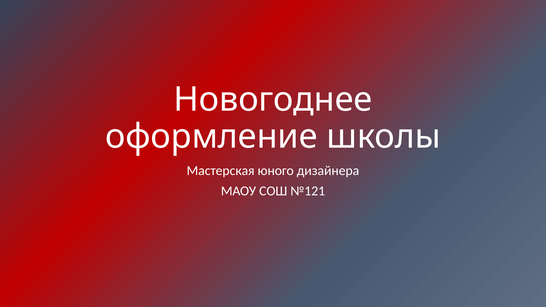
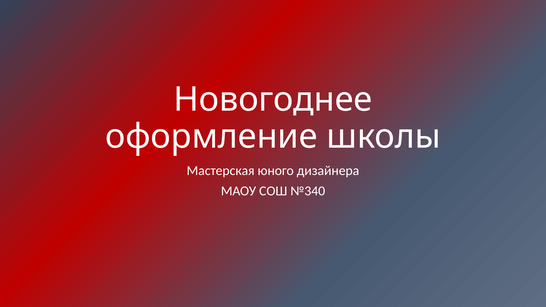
№121: №121 -> №340 (308, 191)
